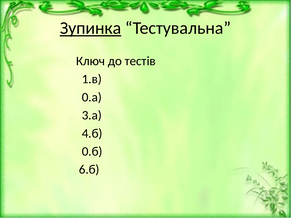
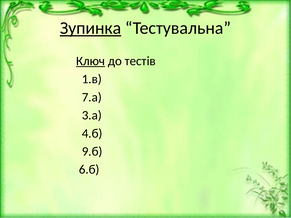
Ключ underline: none -> present (90, 61)
0.а: 0.а -> 7.а (92, 97)
0.б: 0.б -> 9.б (92, 152)
